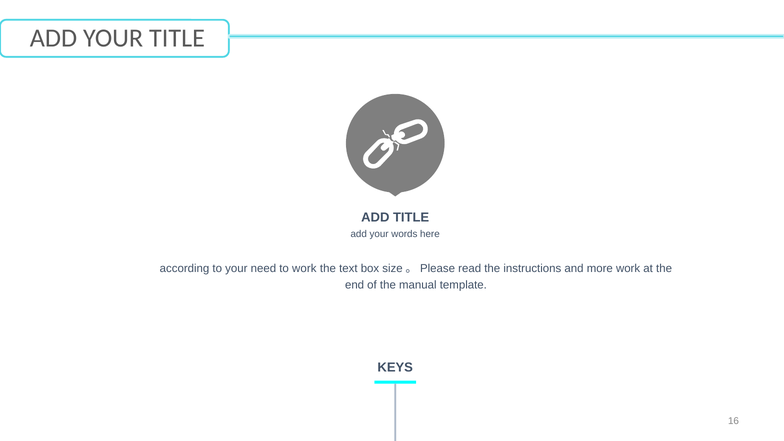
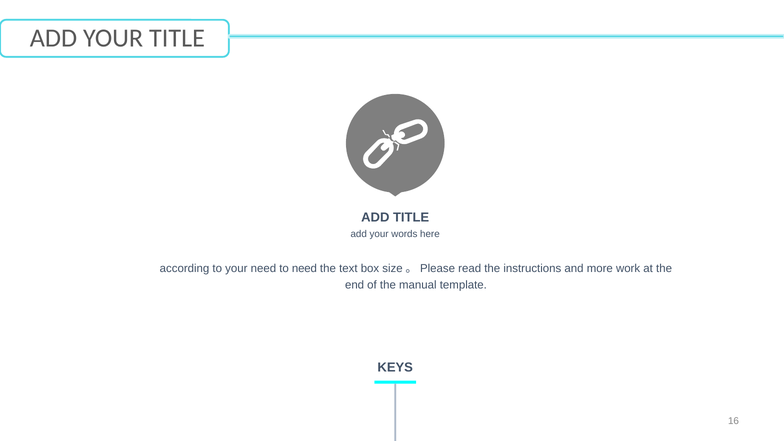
to work: work -> need (304, 268)
